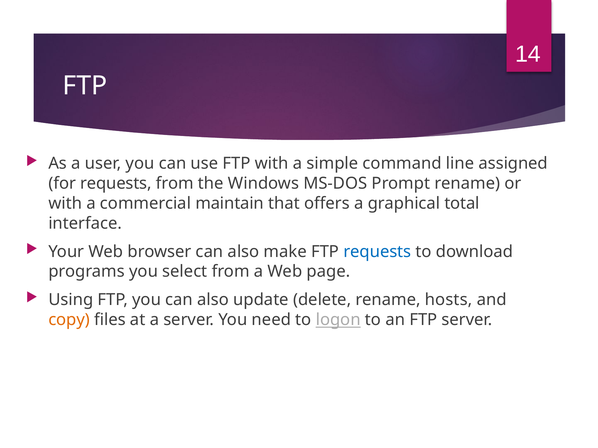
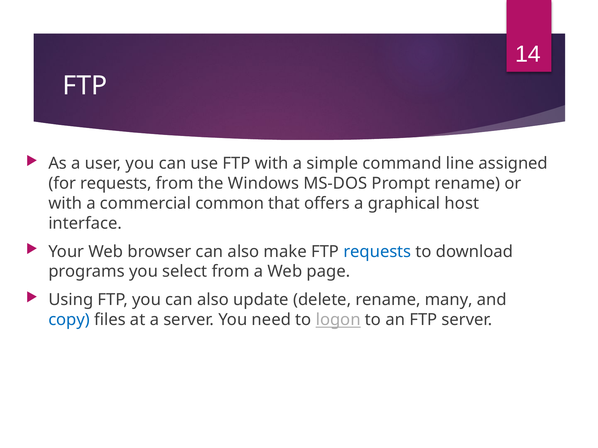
maintain: maintain -> common (230, 204)
total: total -> host (462, 204)
hosts: hosts -> many (449, 300)
copy colour: orange -> blue (69, 320)
